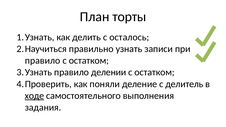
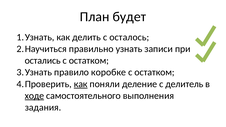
торты: торты -> будет (129, 17)
правило: правило -> остались (43, 61)
делении: делении -> коробке (109, 72)
как underline: none -> present (81, 84)
